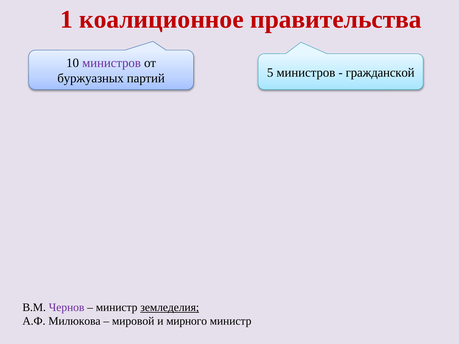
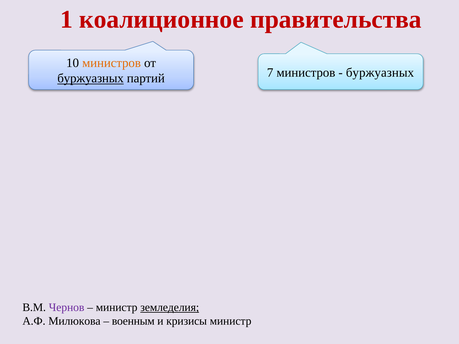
министров colour: purple -> orange (112, 63)
буржуазных underline: none -> present (91, 78)
5: 5 -> 7 (270, 73)
гражданской: гражданской -> буржуазных (380, 73)
мировой: мировой -> военным (133, 321)
мирного: мирного -> кризисы (187, 321)
